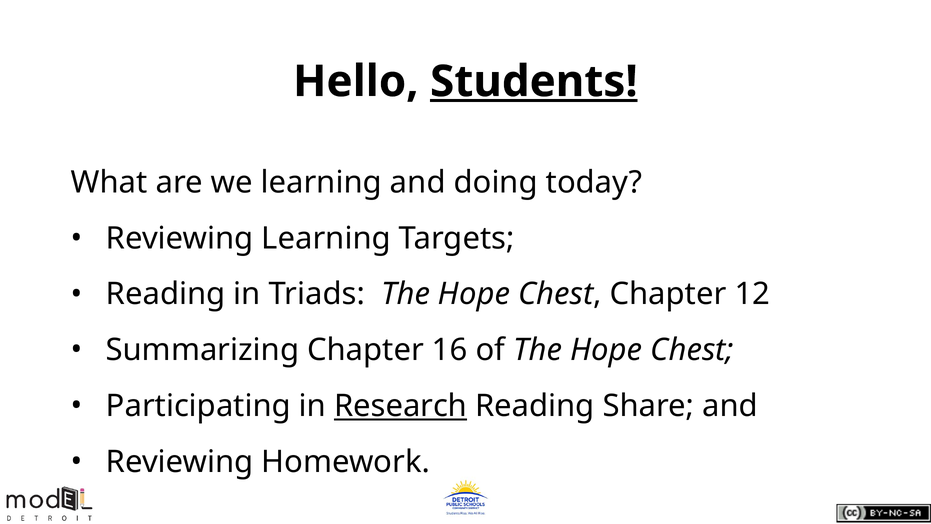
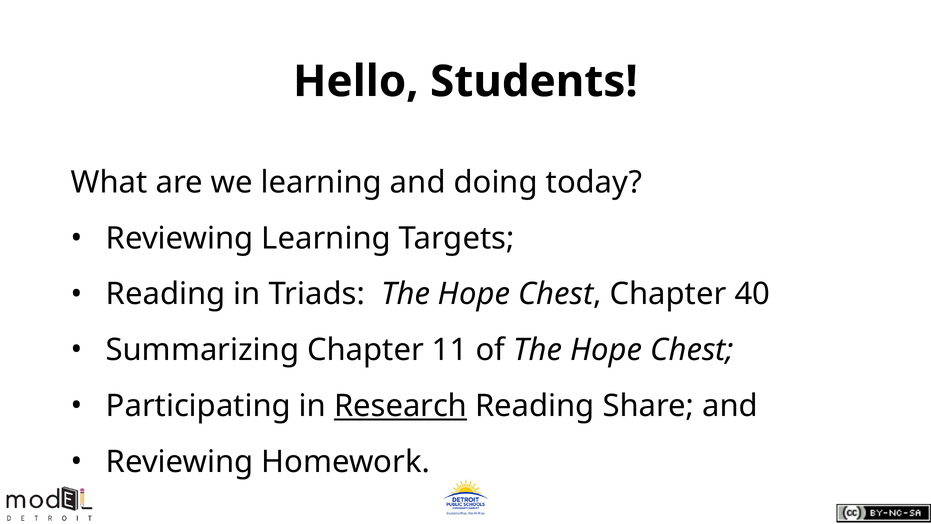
Students underline: present -> none (534, 82)
12: 12 -> 40 (752, 294)
16: 16 -> 11 (450, 350)
